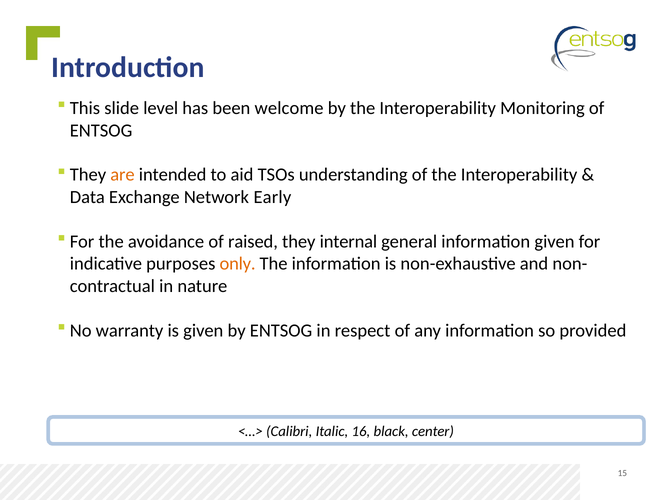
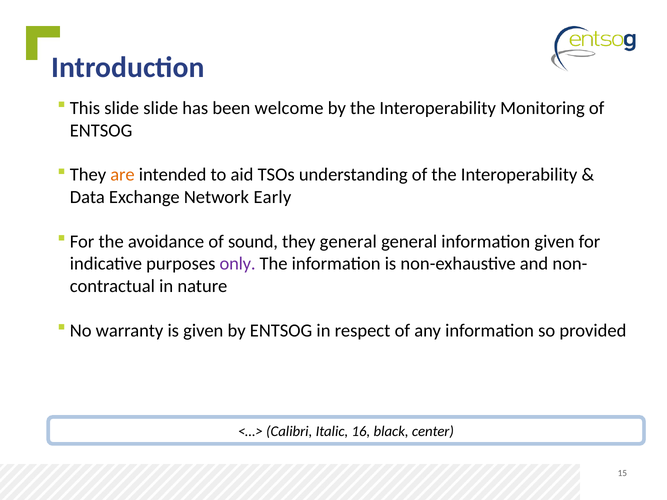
slide level: level -> slide (161, 108)
raised: raised -> sound (253, 242)
they internal: internal -> general (348, 242)
only colour: orange -> purple (238, 264)
